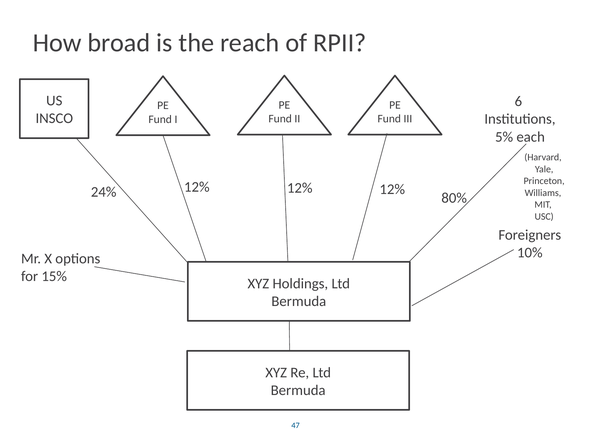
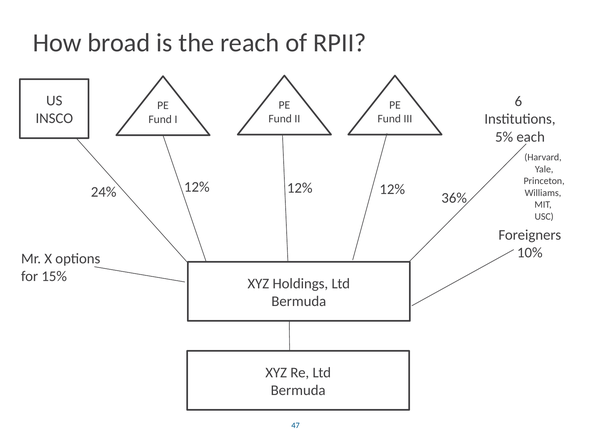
80%: 80% -> 36% (454, 198)
